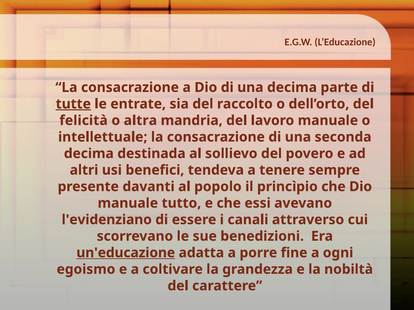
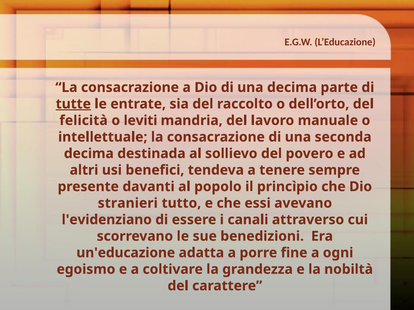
altra: altra -> leviti (140, 121)
manuale: manuale -> stranieri (128, 203)
un'educazione underline: present -> none (126, 253)
